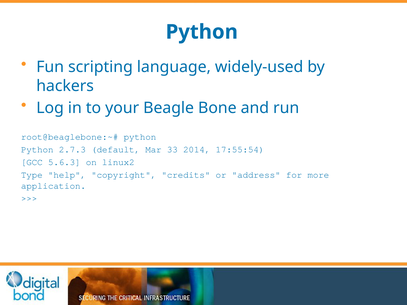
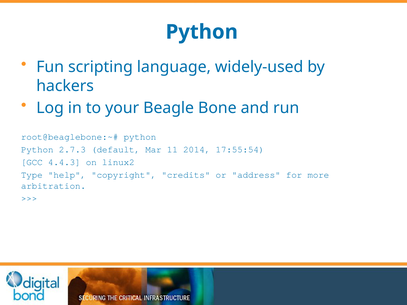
33: 33 -> 11 (172, 150)
5.6.3: 5.6.3 -> 4.4.3 (64, 162)
application: application -> arbitration (53, 186)
